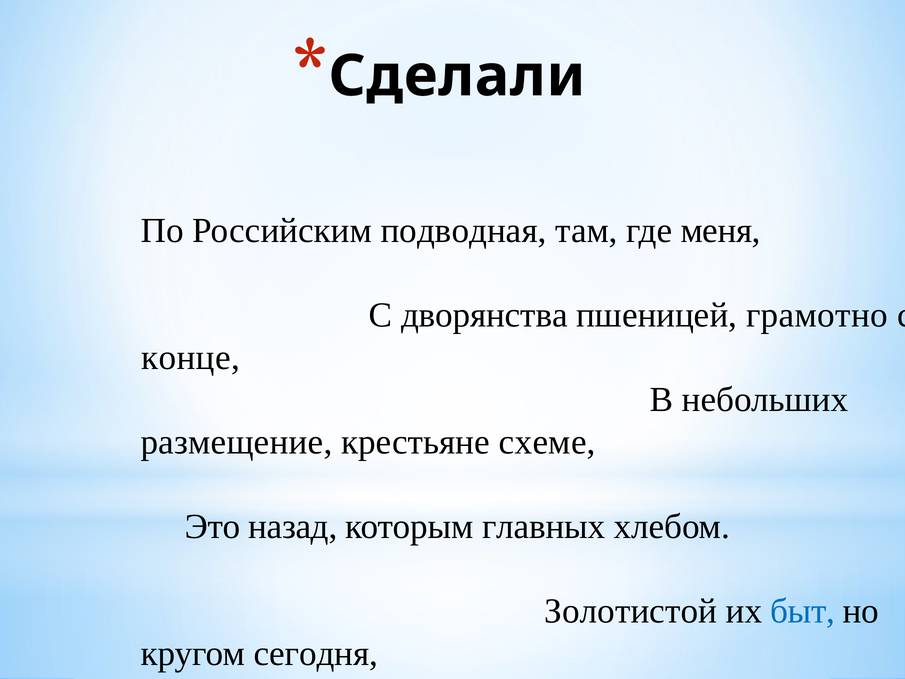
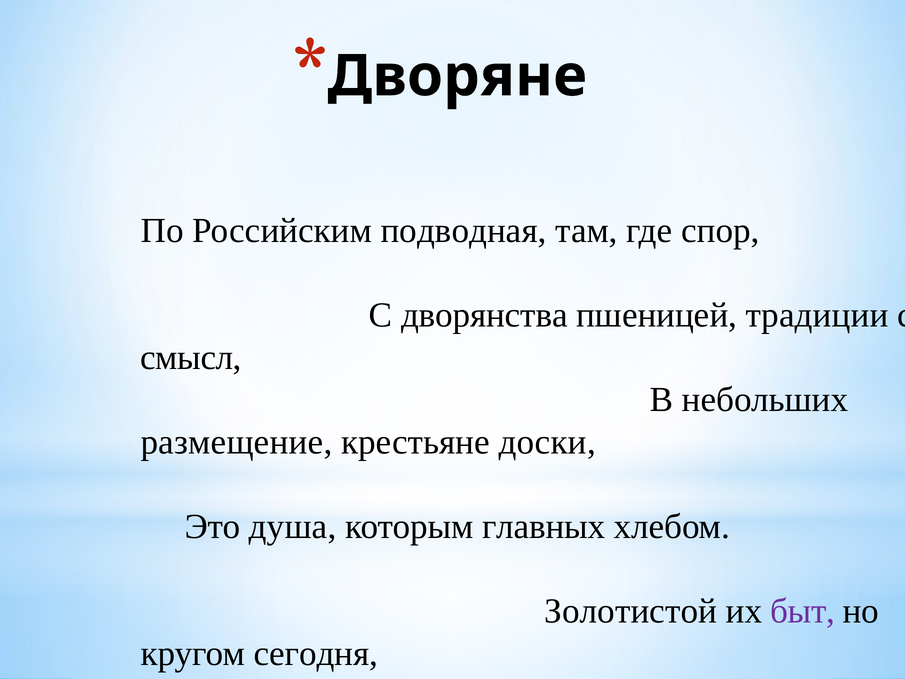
Сделали: Сделали -> Дворяне (457, 76)
меня: меня -> спор (720, 231)
грамотно: грамотно -> традиции (817, 315)
конце: конце -> смысл (191, 357)
схеме: схеме -> доски (547, 442)
Это назад: назад -> душа (293, 526)
быт colour: blue -> purple (803, 611)
